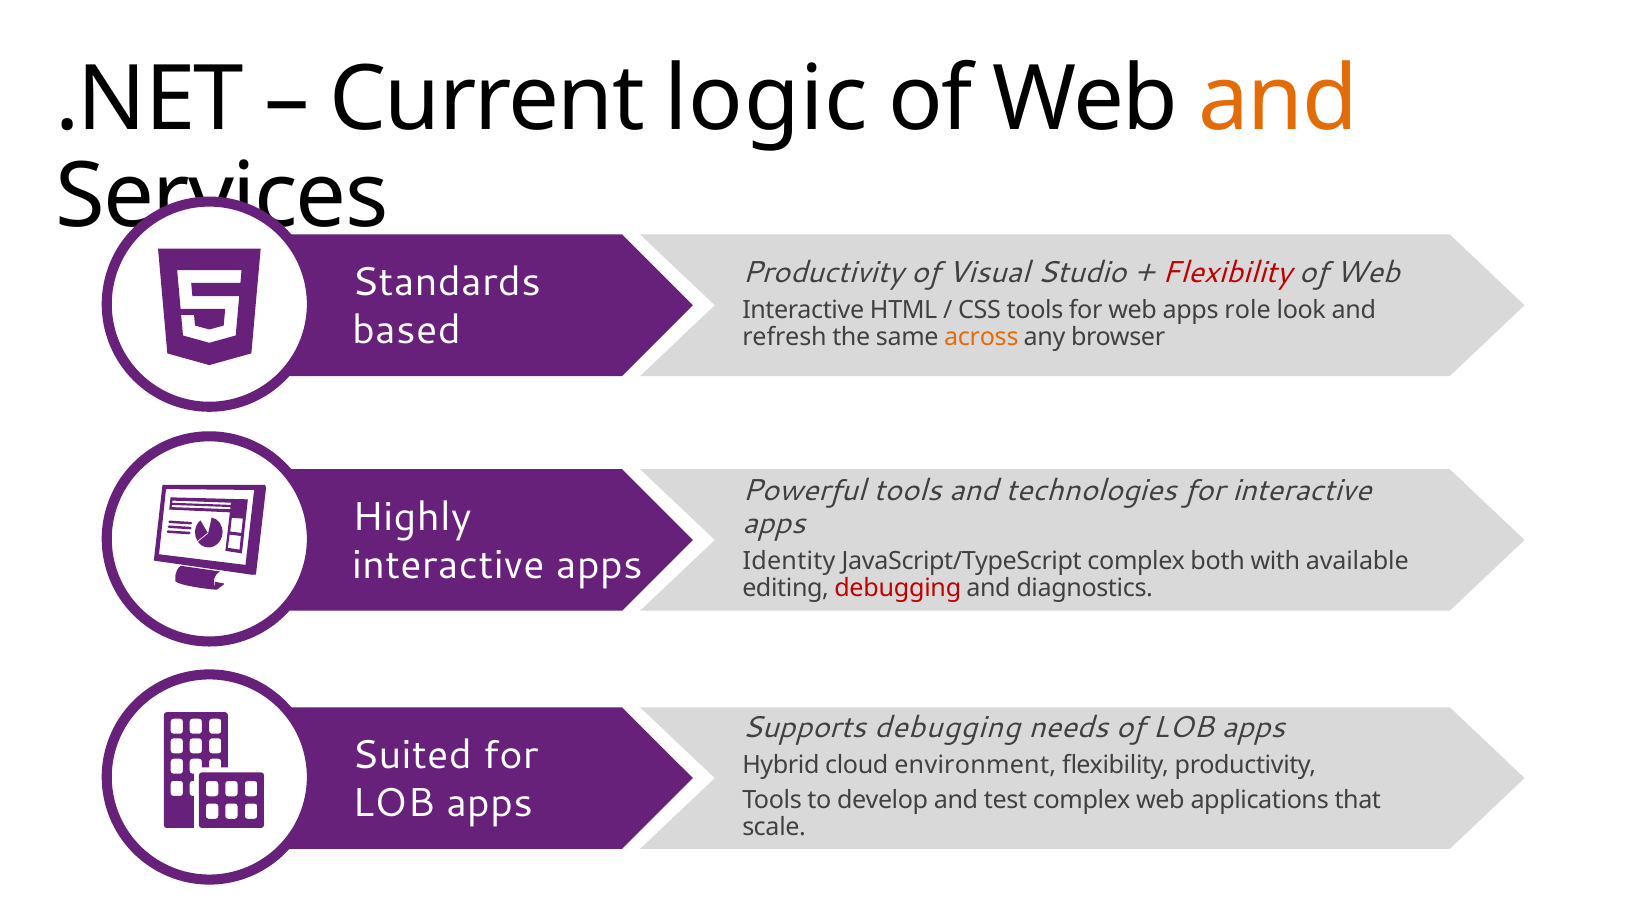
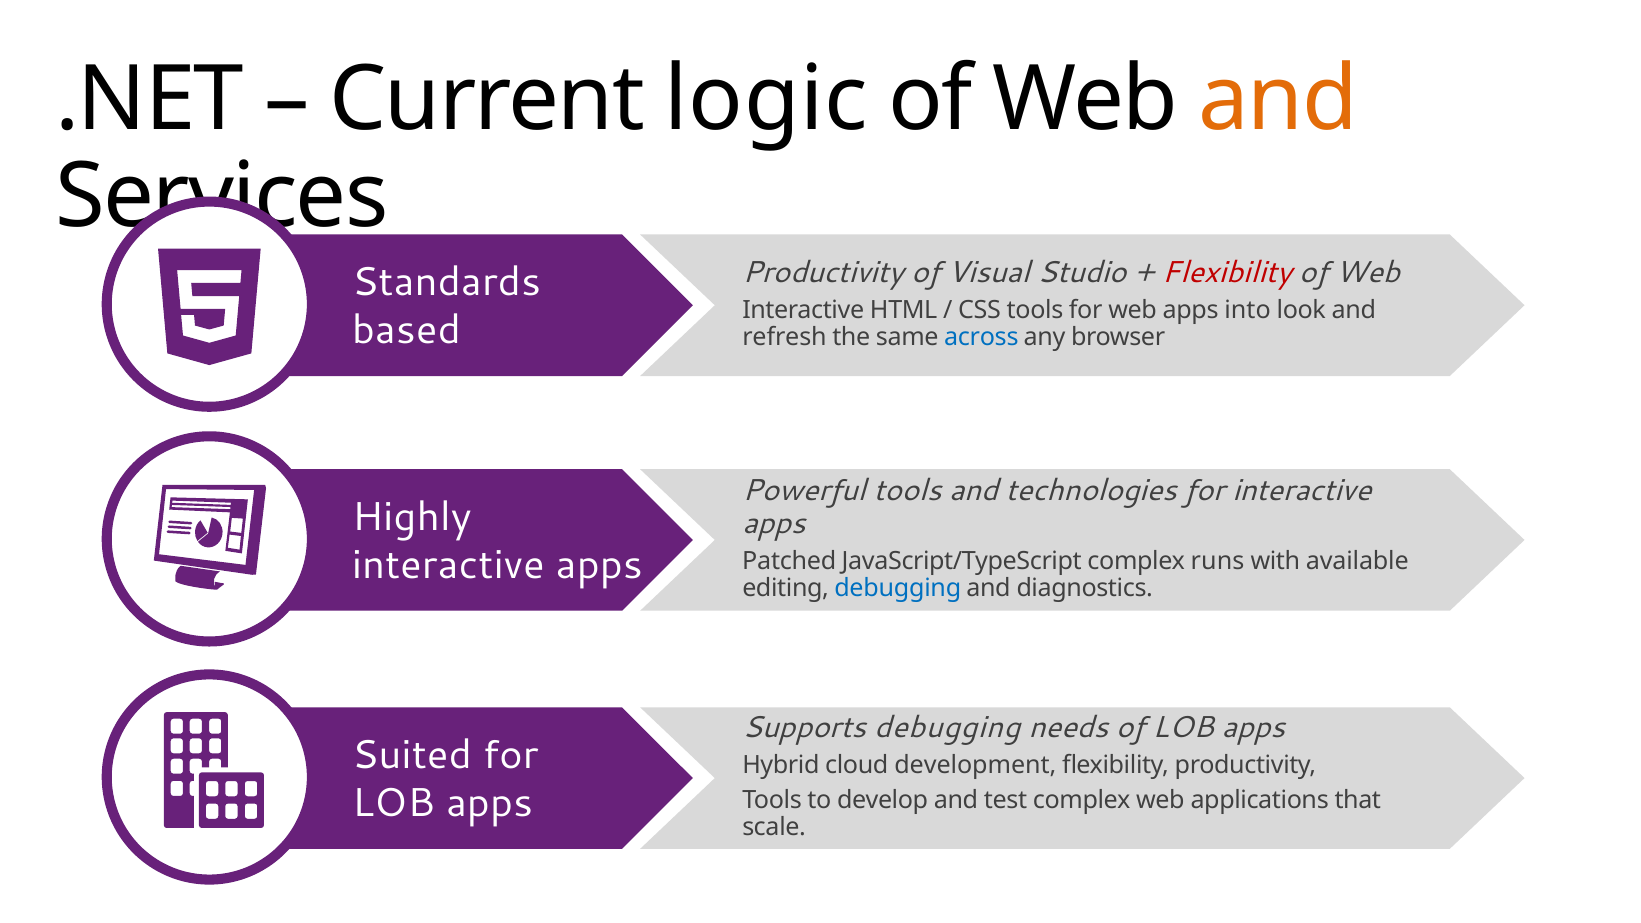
role: role -> into (1248, 310)
across colour: orange -> blue (981, 337)
Identity: Identity -> Patched (789, 561)
both: both -> runs (1218, 561)
debugging colour: red -> blue (898, 588)
environment: environment -> development (975, 765)
